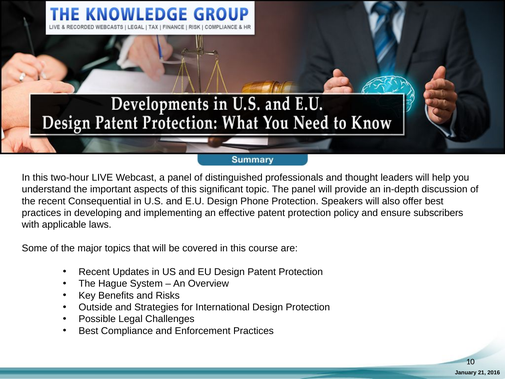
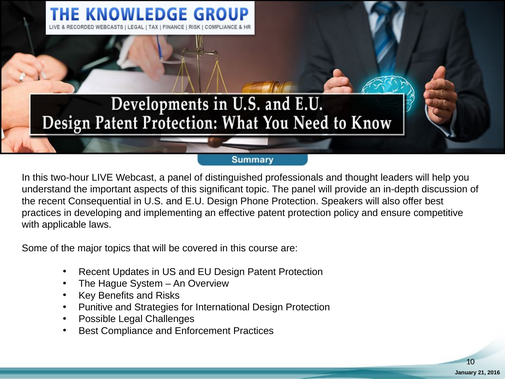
subscribers: subscribers -> competitive (438, 213)
Outside: Outside -> Punitive (96, 307)
